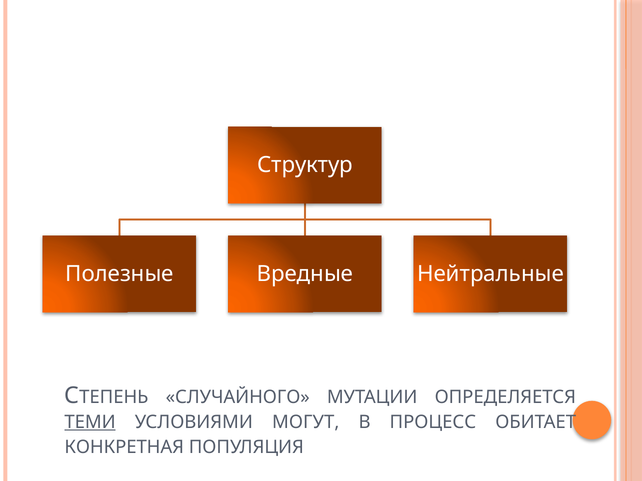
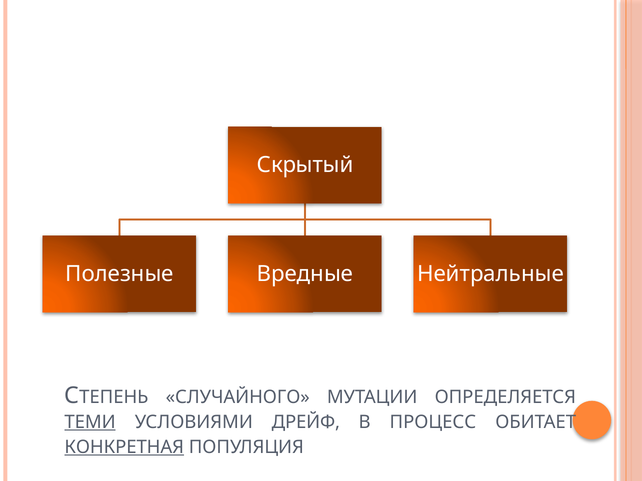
Структур: Структур -> Скрытый (305, 165)
МОГУТ: МОГУТ -> ДРЕЙФ (306, 422)
КОНКРЕТНАЯ underline: none -> present (124, 448)
